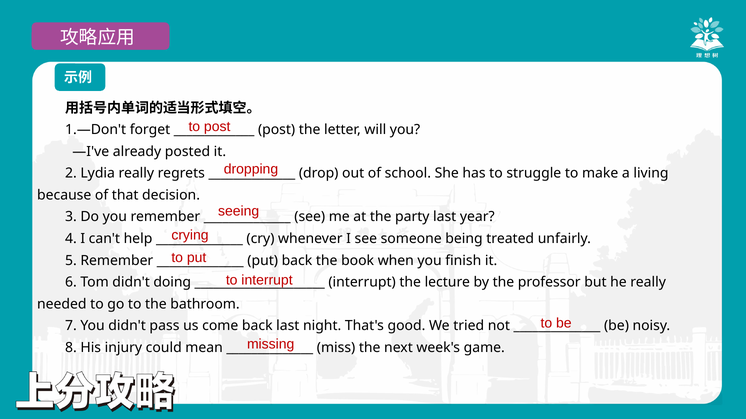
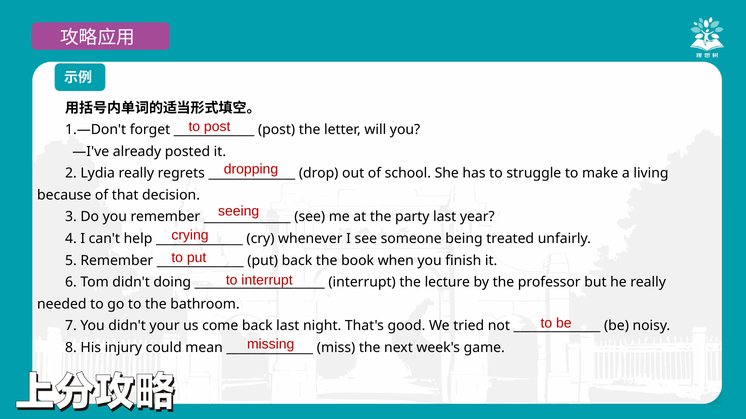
pass: pass -> your (165, 326)
